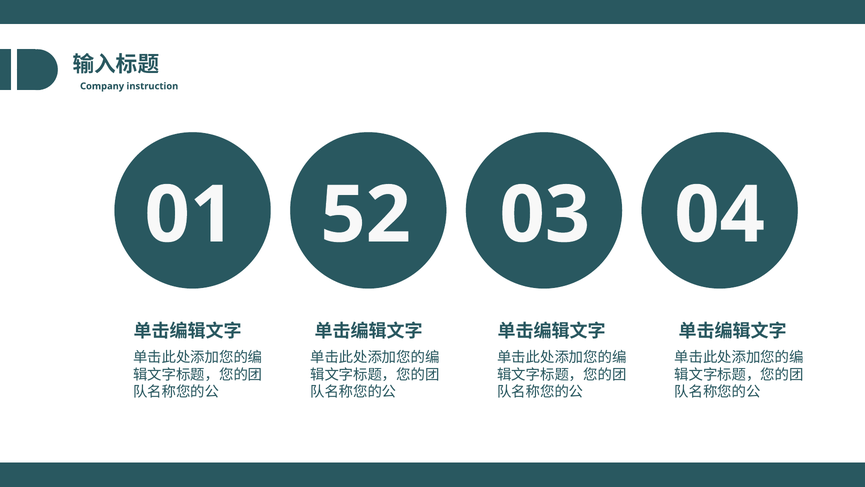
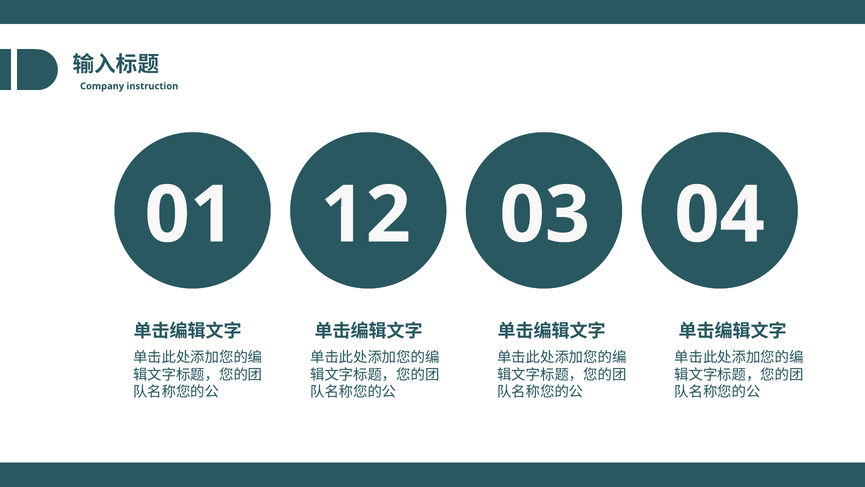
52: 52 -> 12 (366, 215)
